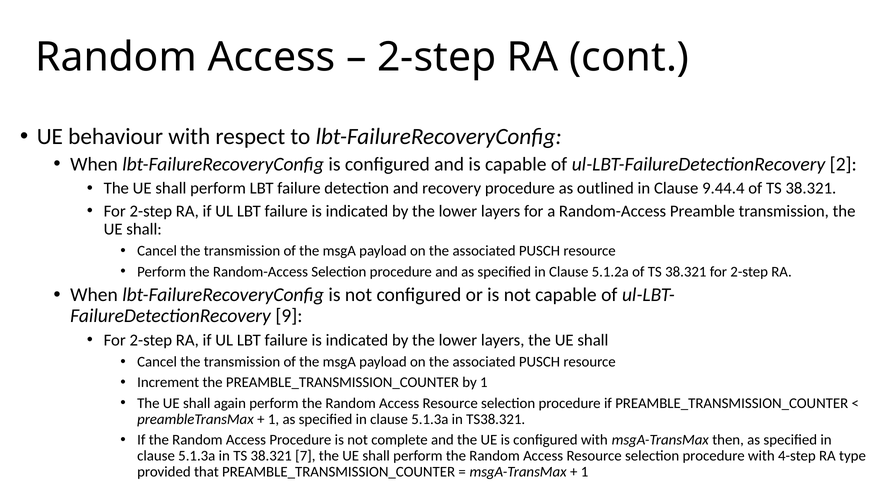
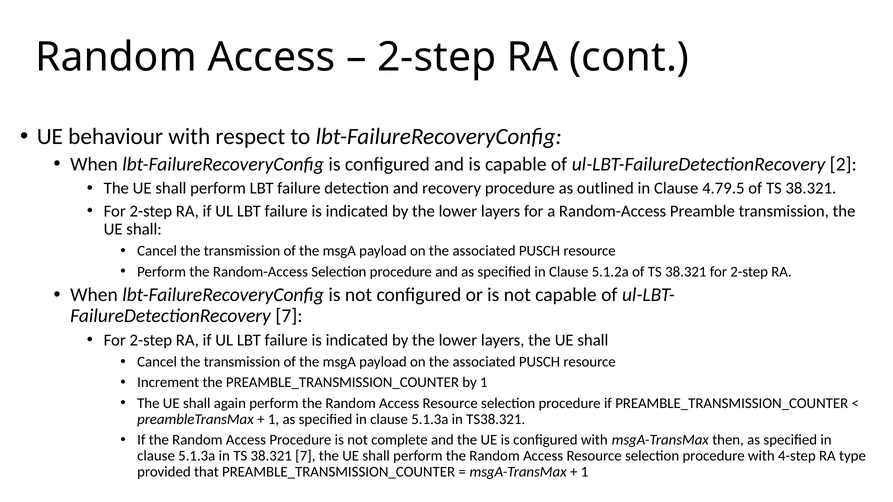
9.44.4: 9.44.4 -> 4.79.5 (723, 189)
9: 9 -> 7 (289, 316)
